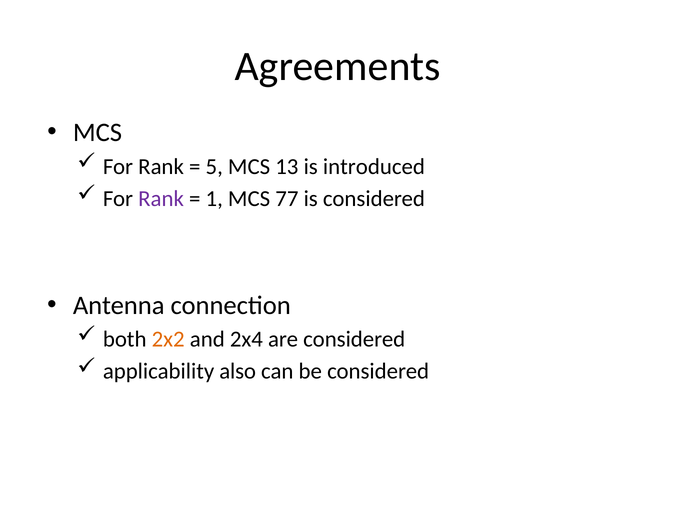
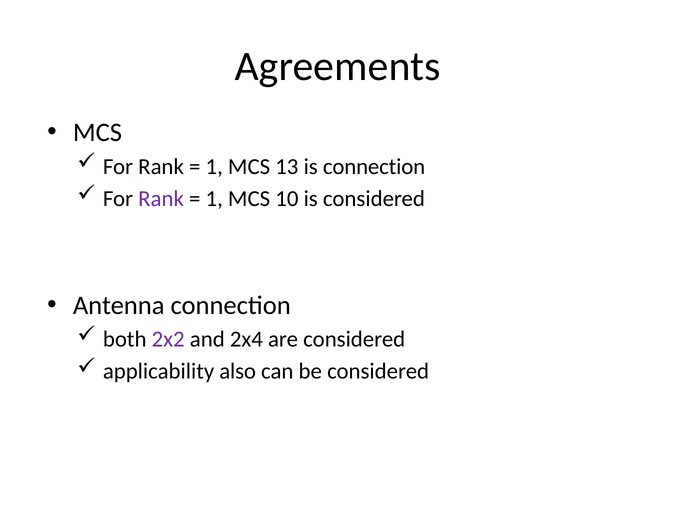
5: 5 -> 1 (214, 166)
is introduced: introduced -> connection (374, 166)
77: 77 -> 10 (287, 198)
2x2 colour: orange -> purple (168, 339)
